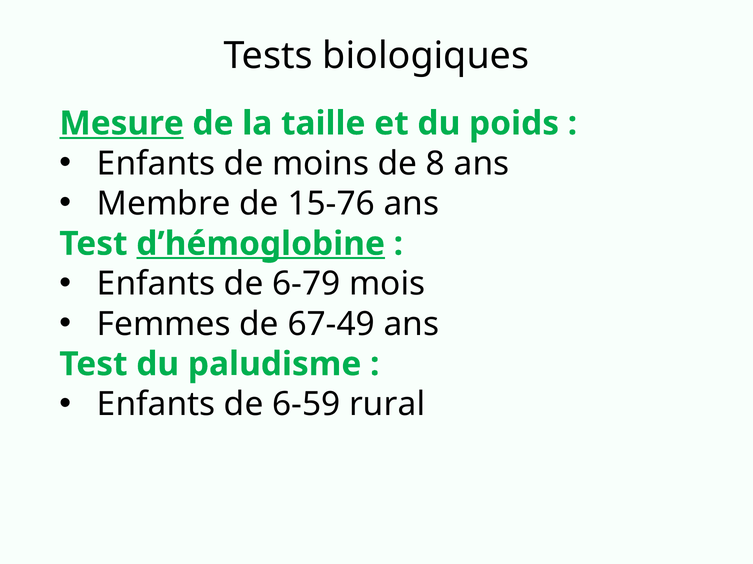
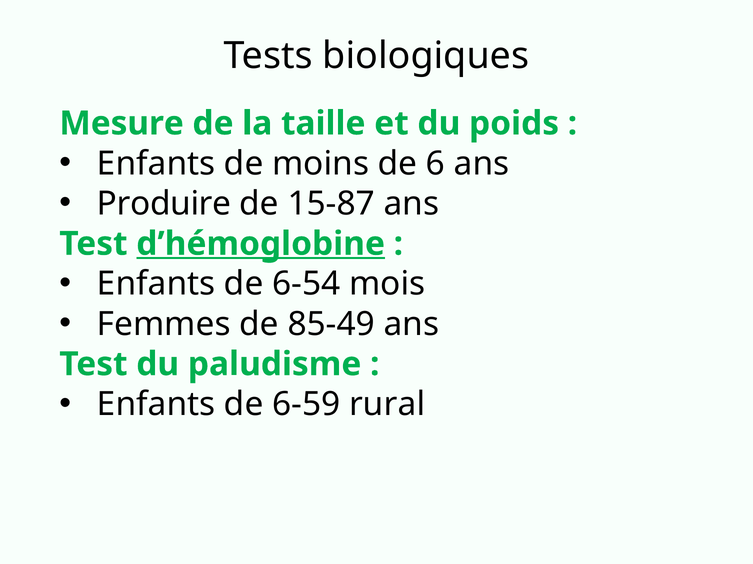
Mesure underline: present -> none (122, 124)
8: 8 -> 6 (436, 164)
Membre: Membre -> Produire (164, 204)
15-76: 15-76 -> 15-87 (331, 204)
6-79: 6-79 -> 6-54 (306, 284)
67-49: 67-49 -> 85-49 (331, 324)
